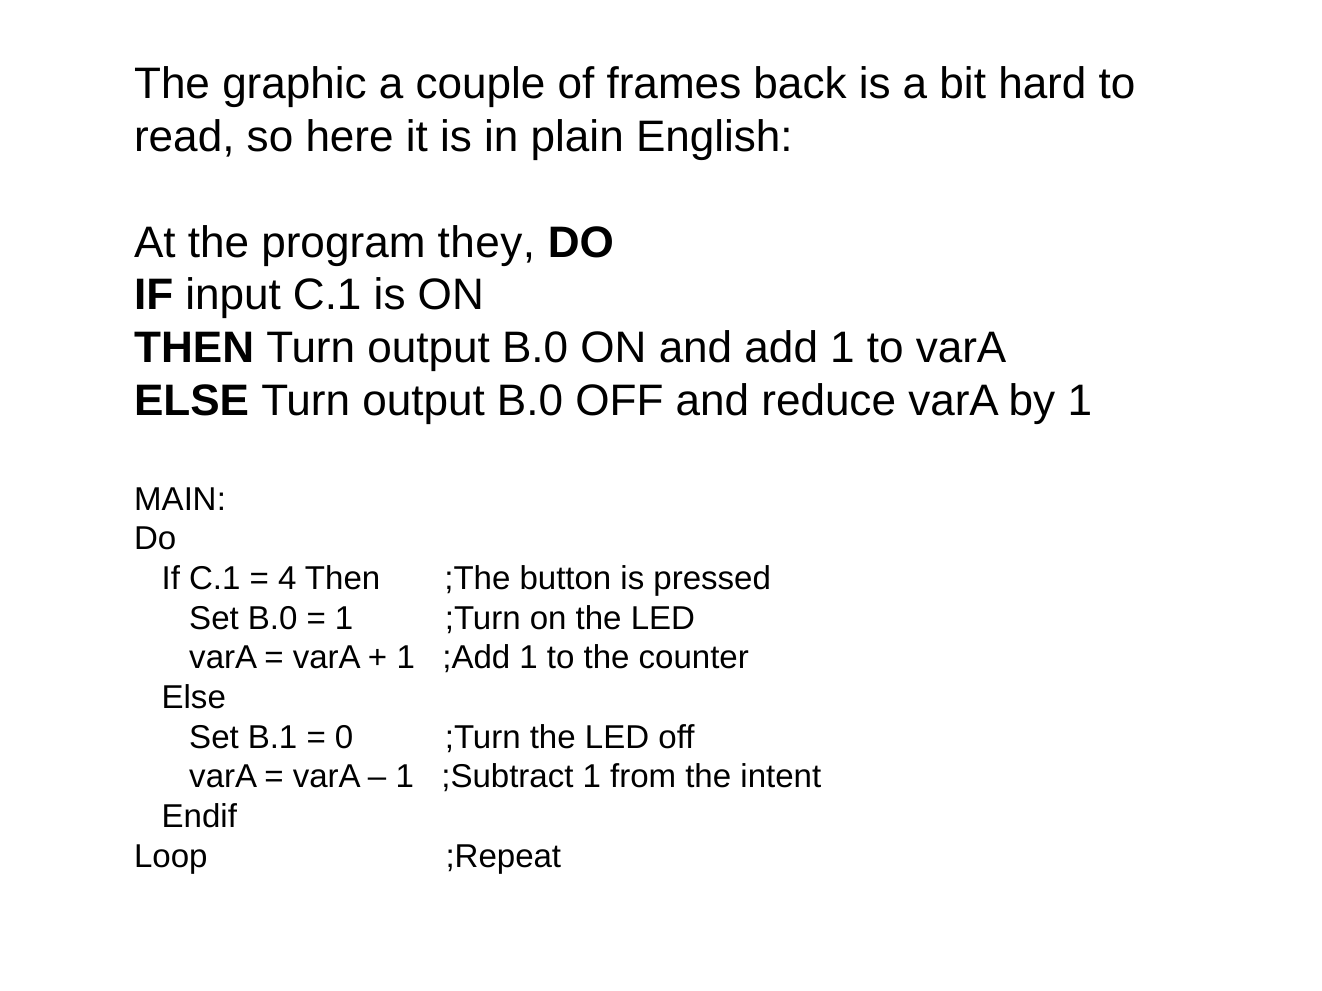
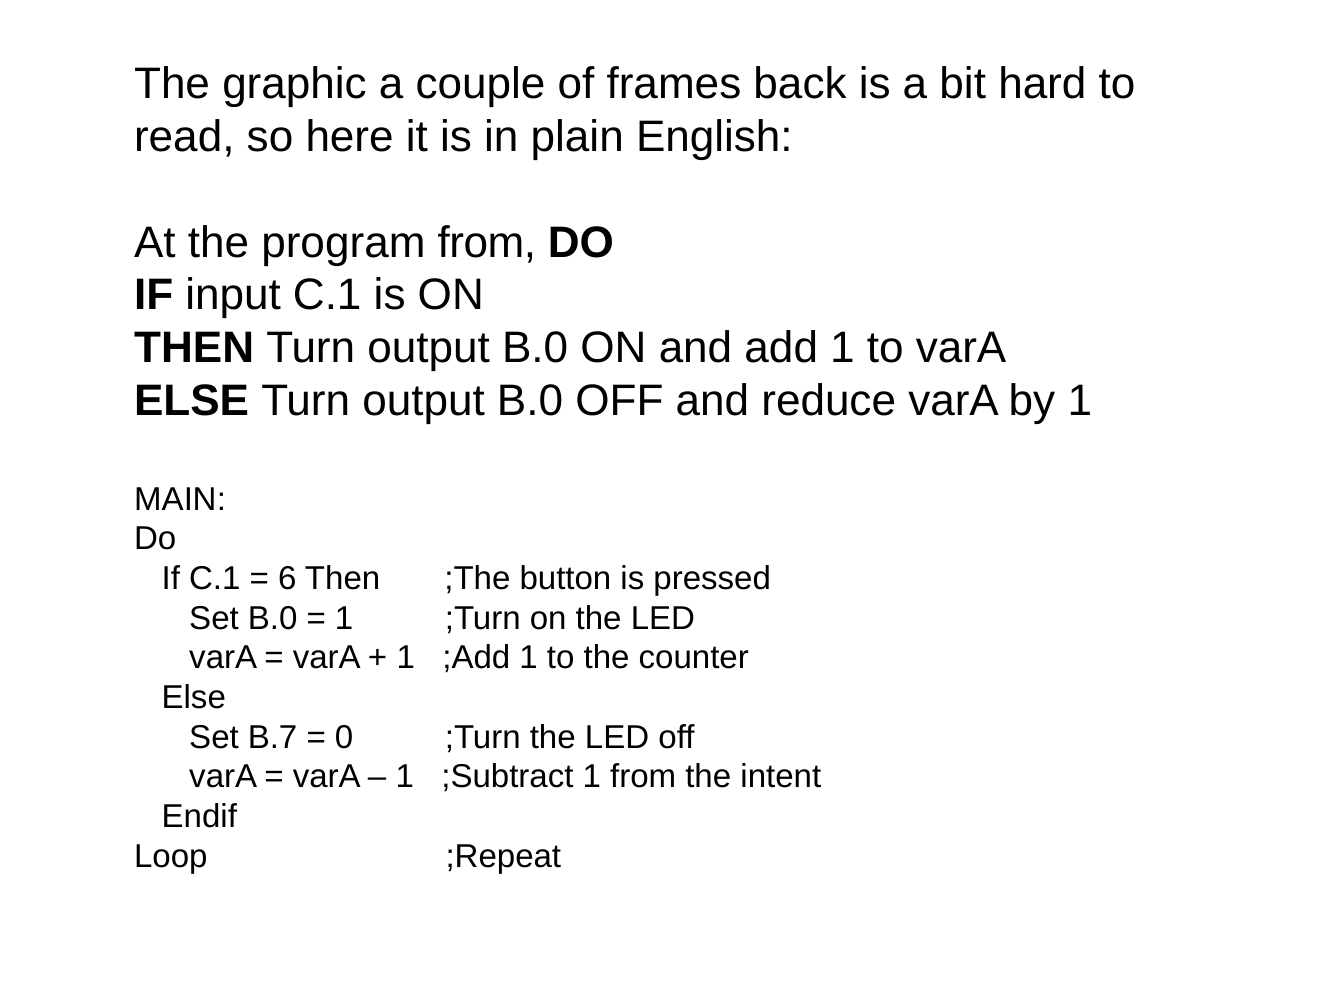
program they: they -> from (487, 243)
4: 4 -> 6 (287, 579)
B.1: B.1 -> B.7 (273, 738)
